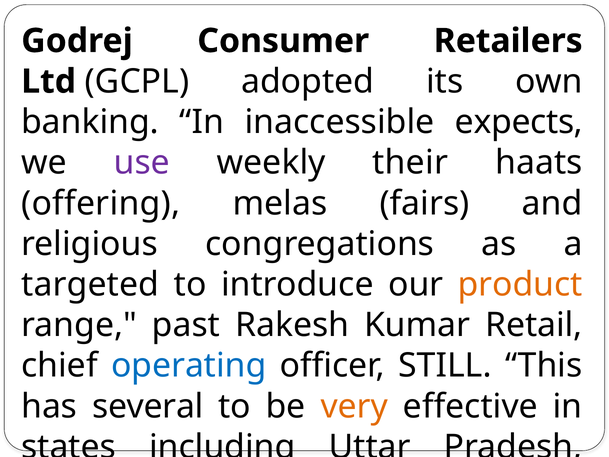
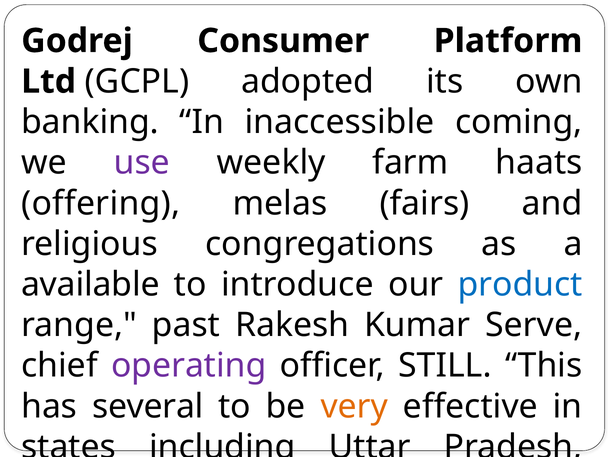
Retailers: Retailers -> Platform (508, 41)
expects: expects -> coming (519, 122)
their: their -> farm (410, 163)
targeted: targeted -> available (90, 284)
product colour: orange -> blue (520, 284)
Retail: Retail -> Serve (534, 325)
operating colour: blue -> purple (189, 366)
